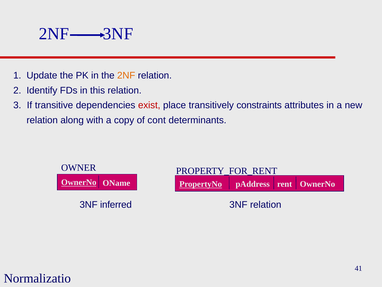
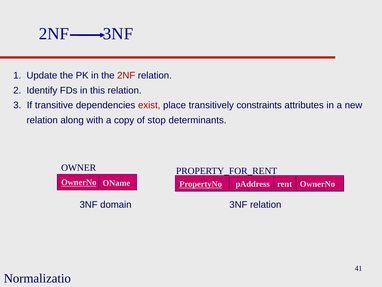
2NF colour: orange -> red (126, 75)
cont: cont -> stop (157, 120)
inferred: inferred -> domain (116, 204)
